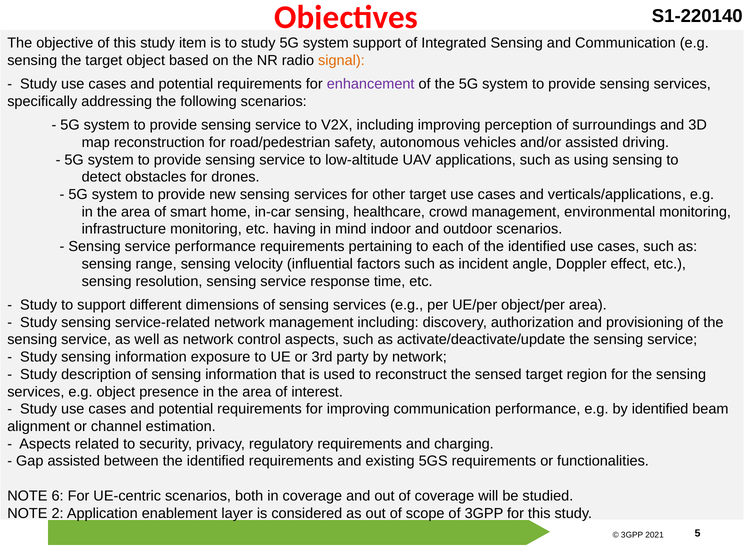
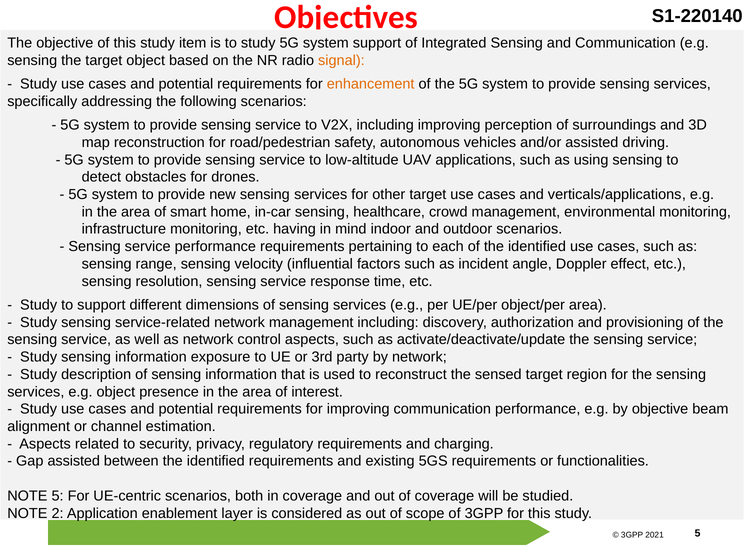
enhancement colour: purple -> orange (371, 84)
by identified: identified -> objective (660, 409)
NOTE 6: 6 -> 5 (58, 496)
